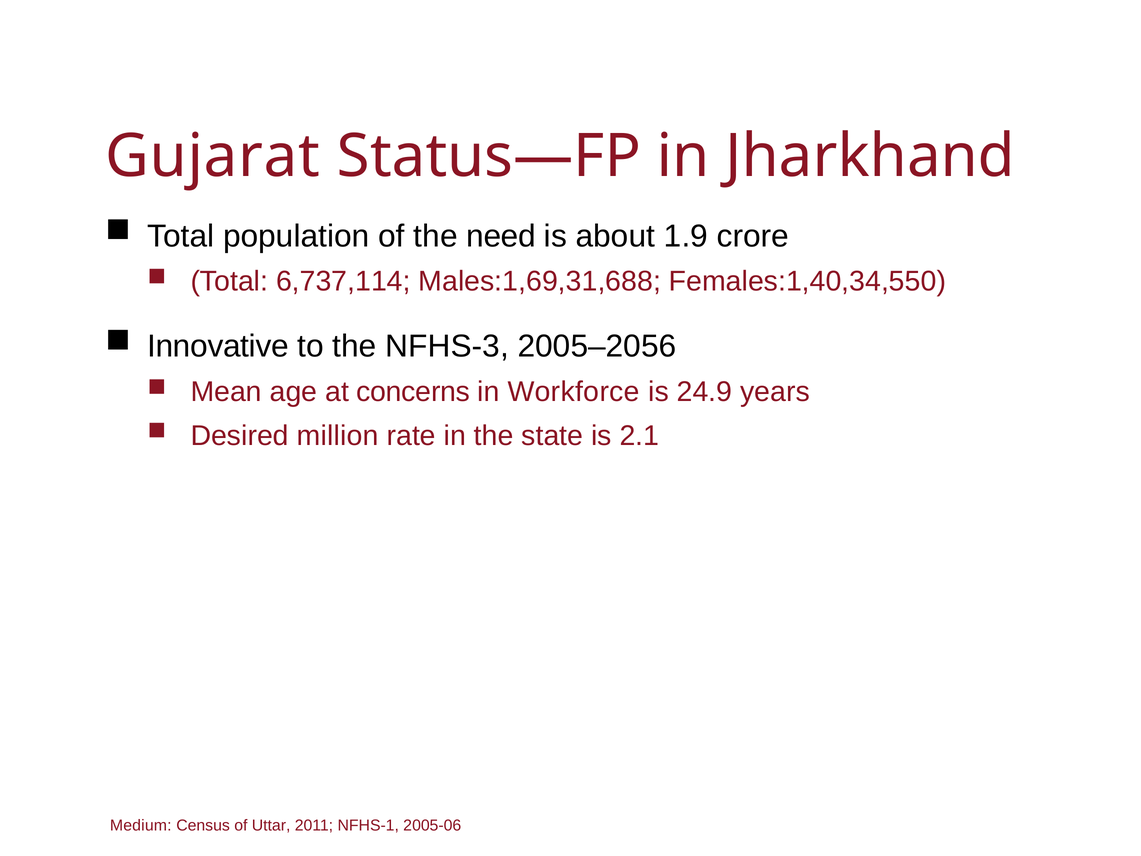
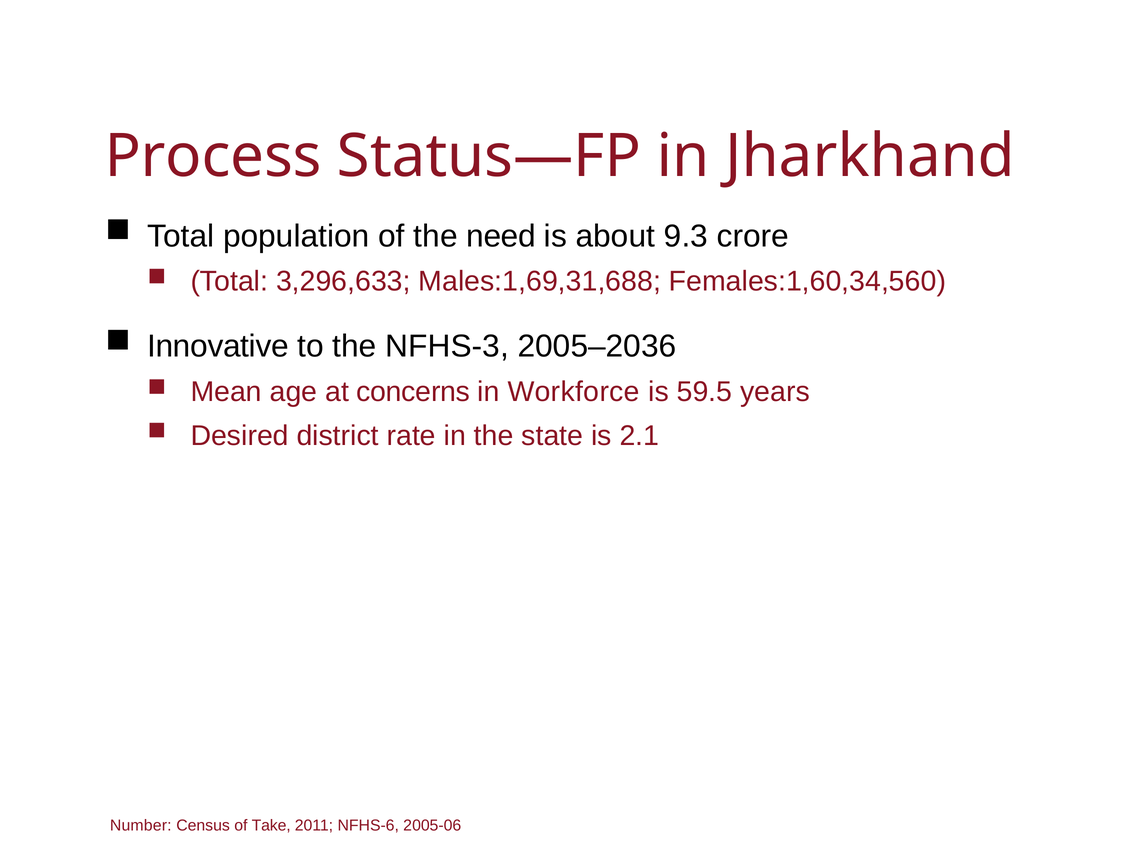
Gujarat: Gujarat -> Process (213, 157)
1.9: 1.9 -> 9.3 (686, 236)
6,737,114: 6,737,114 -> 3,296,633 (343, 281)
Females:1,40,34,550: Females:1,40,34,550 -> Females:1,60,34,560 (807, 281)
2005–2056: 2005–2056 -> 2005–2036 (597, 346)
24.9: 24.9 -> 59.5 (705, 392)
million: million -> district (338, 436)
Medium: Medium -> Number (141, 825)
Uttar: Uttar -> Take (271, 825)
NFHS-1: NFHS-1 -> NFHS-6 (368, 825)
